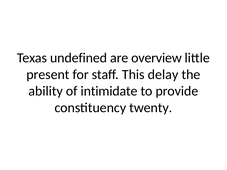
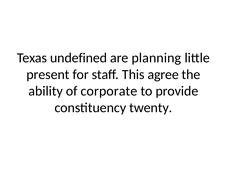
overview: overview -> planning (156, 58)
delay: delay -> agree (163, 75)
intimidate: intimidate -> corporate (109, 91)
